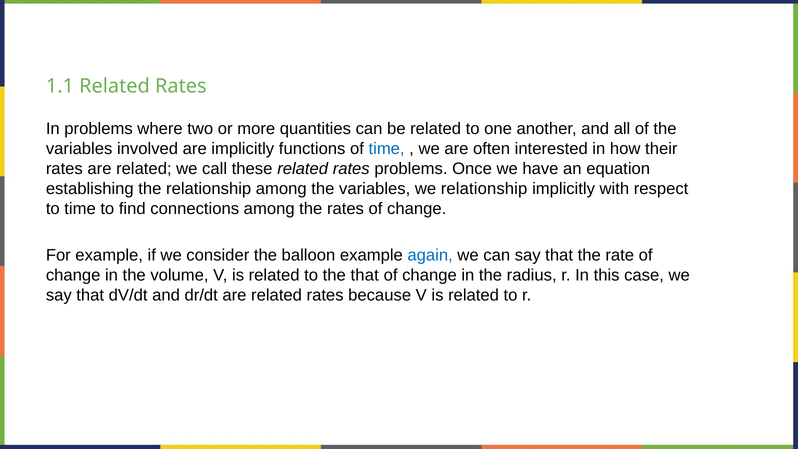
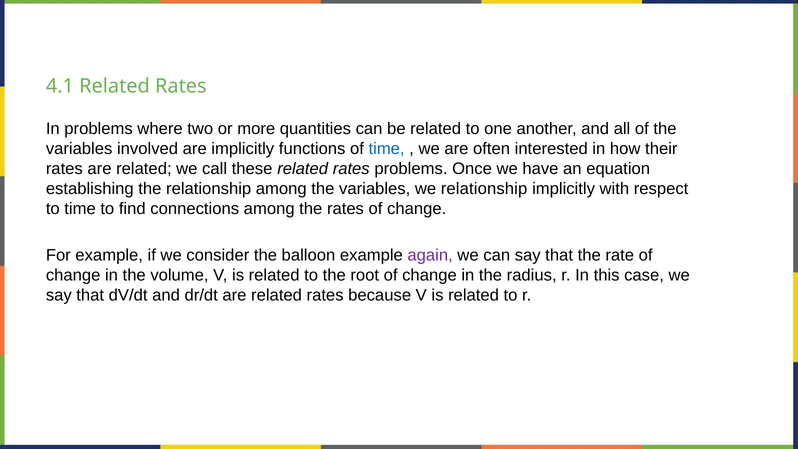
1.1: 1.1 -> 4.1 (60, 86)
again colour: blue -> purple (430, 255)
the that: that -> root (365, 275)
